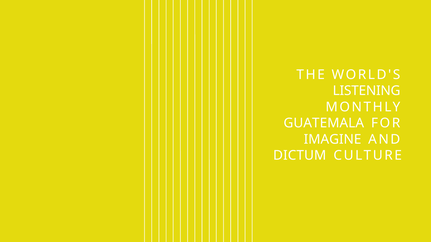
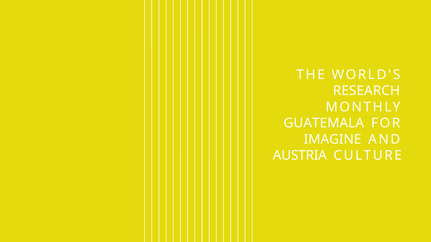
LISTENING: LISTENING -> RESEARCH (366, 91)
DICTUM: DICTUM -> AUSTRIA (300, 156)
